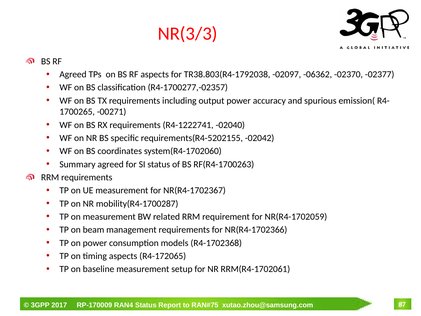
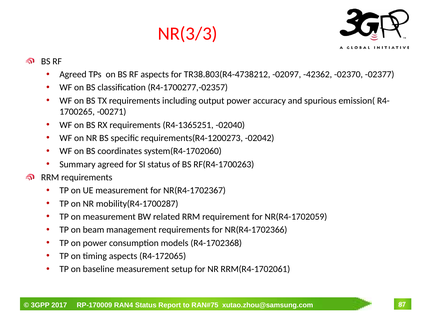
TR38.803(R4-1792038: TR38.803(R4-1792038 -> TR38.803(R4-4738212 (227, 74)
-06362: -06362 -> -42362 (318, 74)
R4-1222741: R4-1222741 -> R4-1365251 (188, 125)
requirements(R4-5202155: requirements(R4-5202155 -> requirements(R4-1200273 (192, 138)
